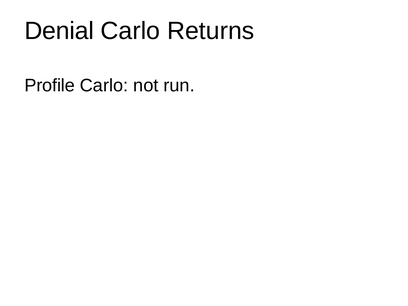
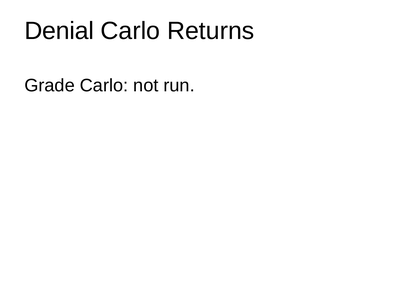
Profile: Profile -> Grade (50, 86)
